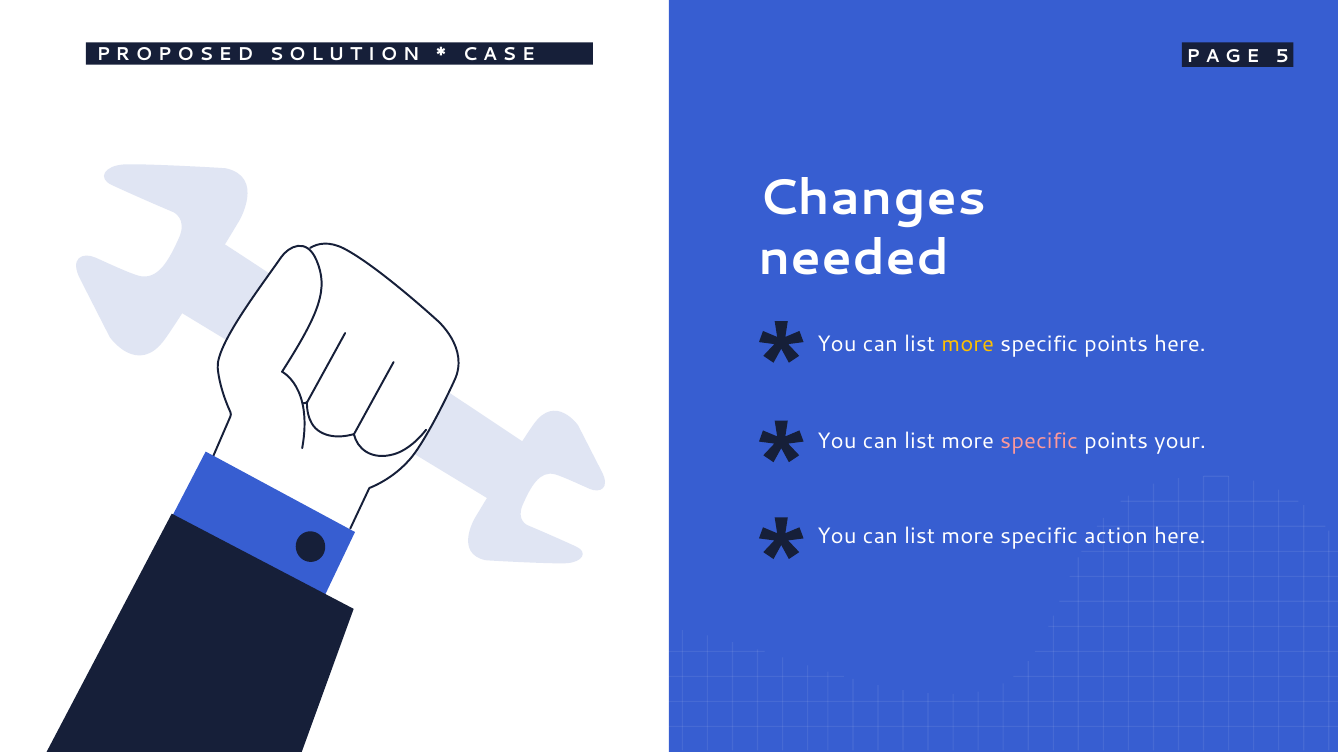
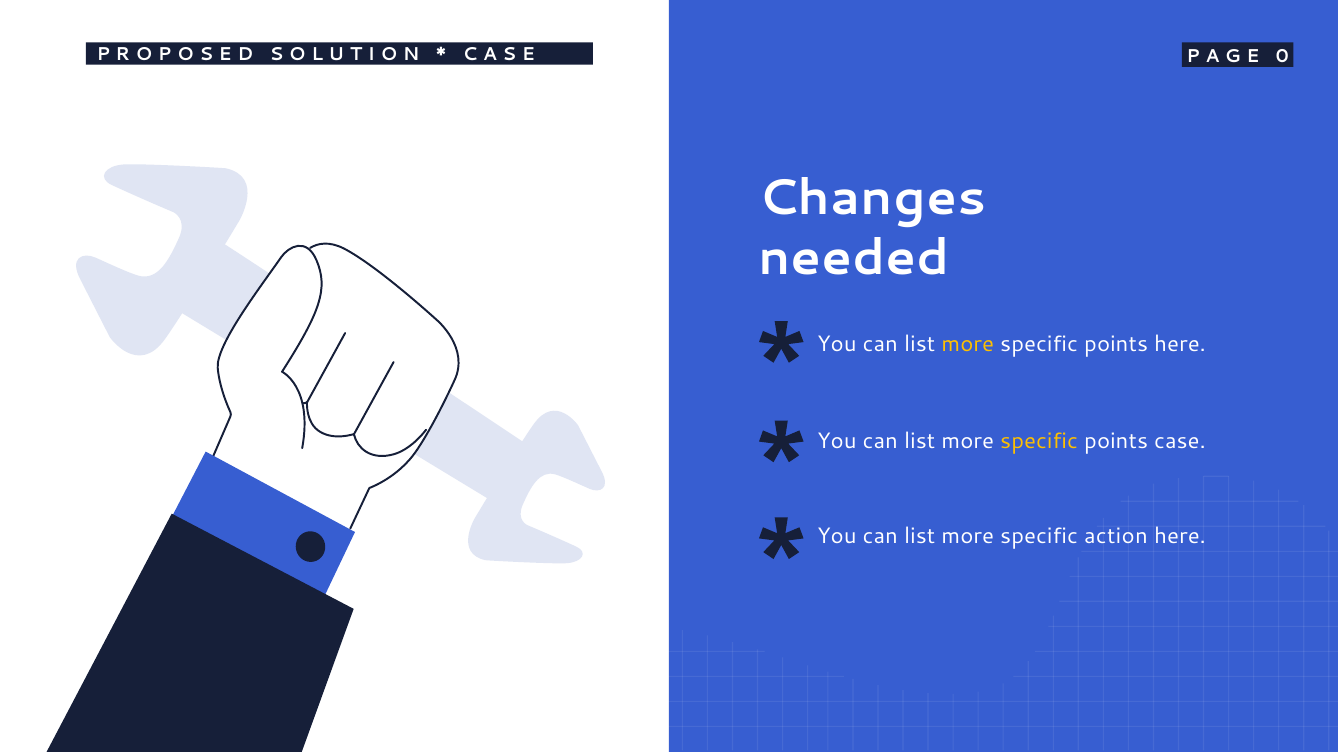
5: 5 -> 0 (1282, 56)
specific colour: pink -> yellow (1039, 441)
your: your -> case (1180, 441)
